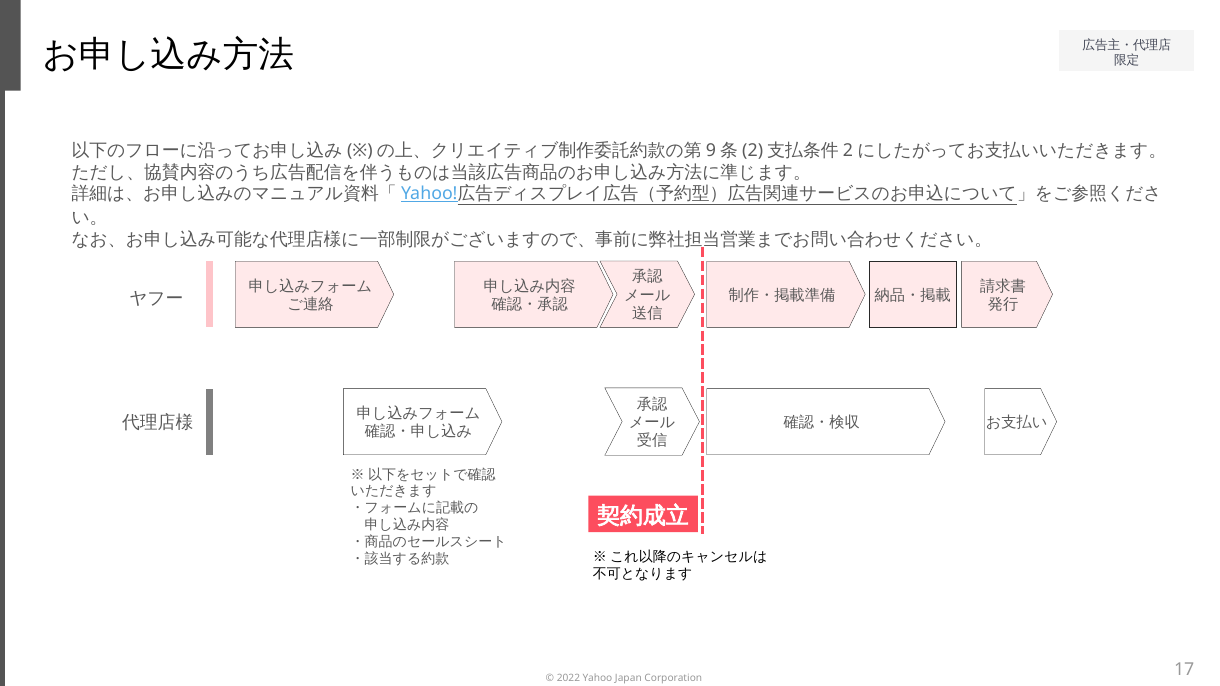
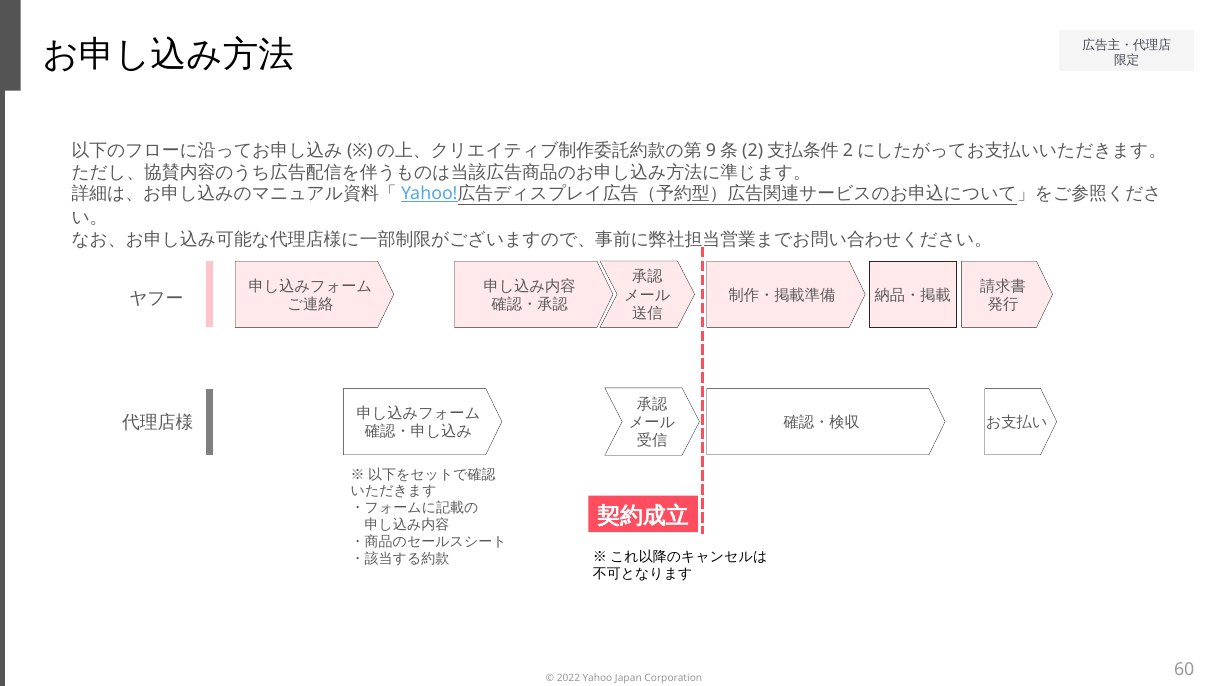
17: 17 -> 60 (1184, 669)
